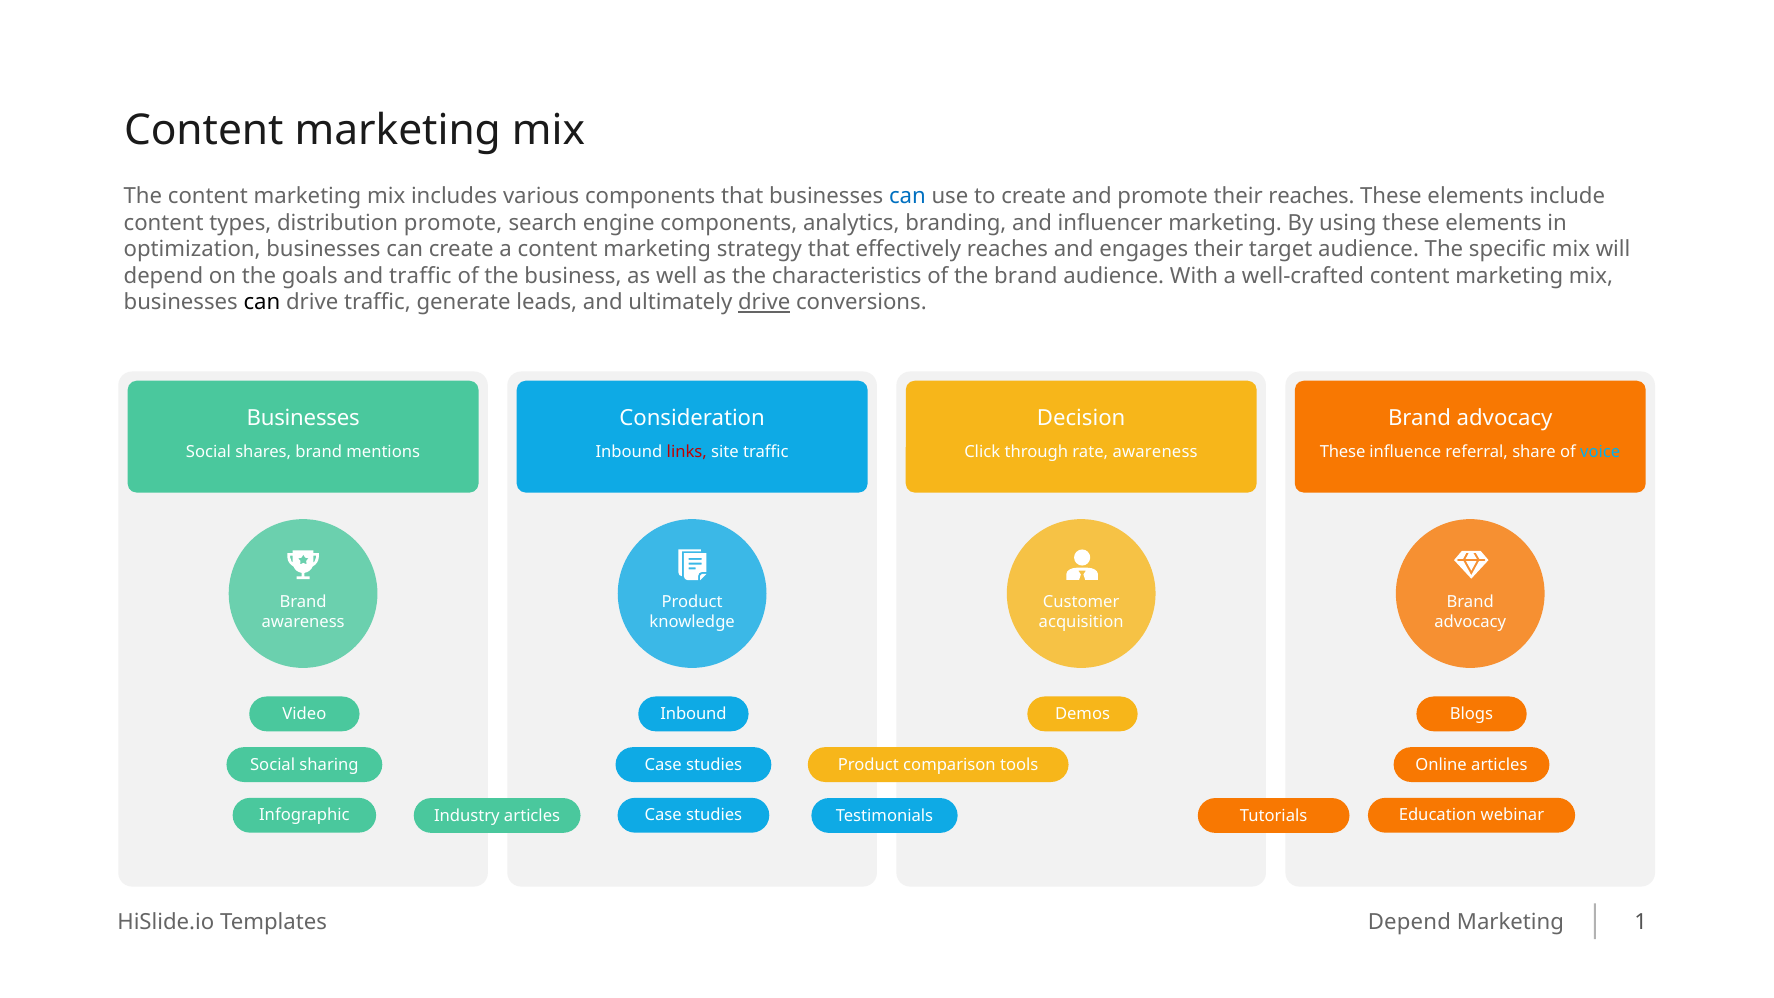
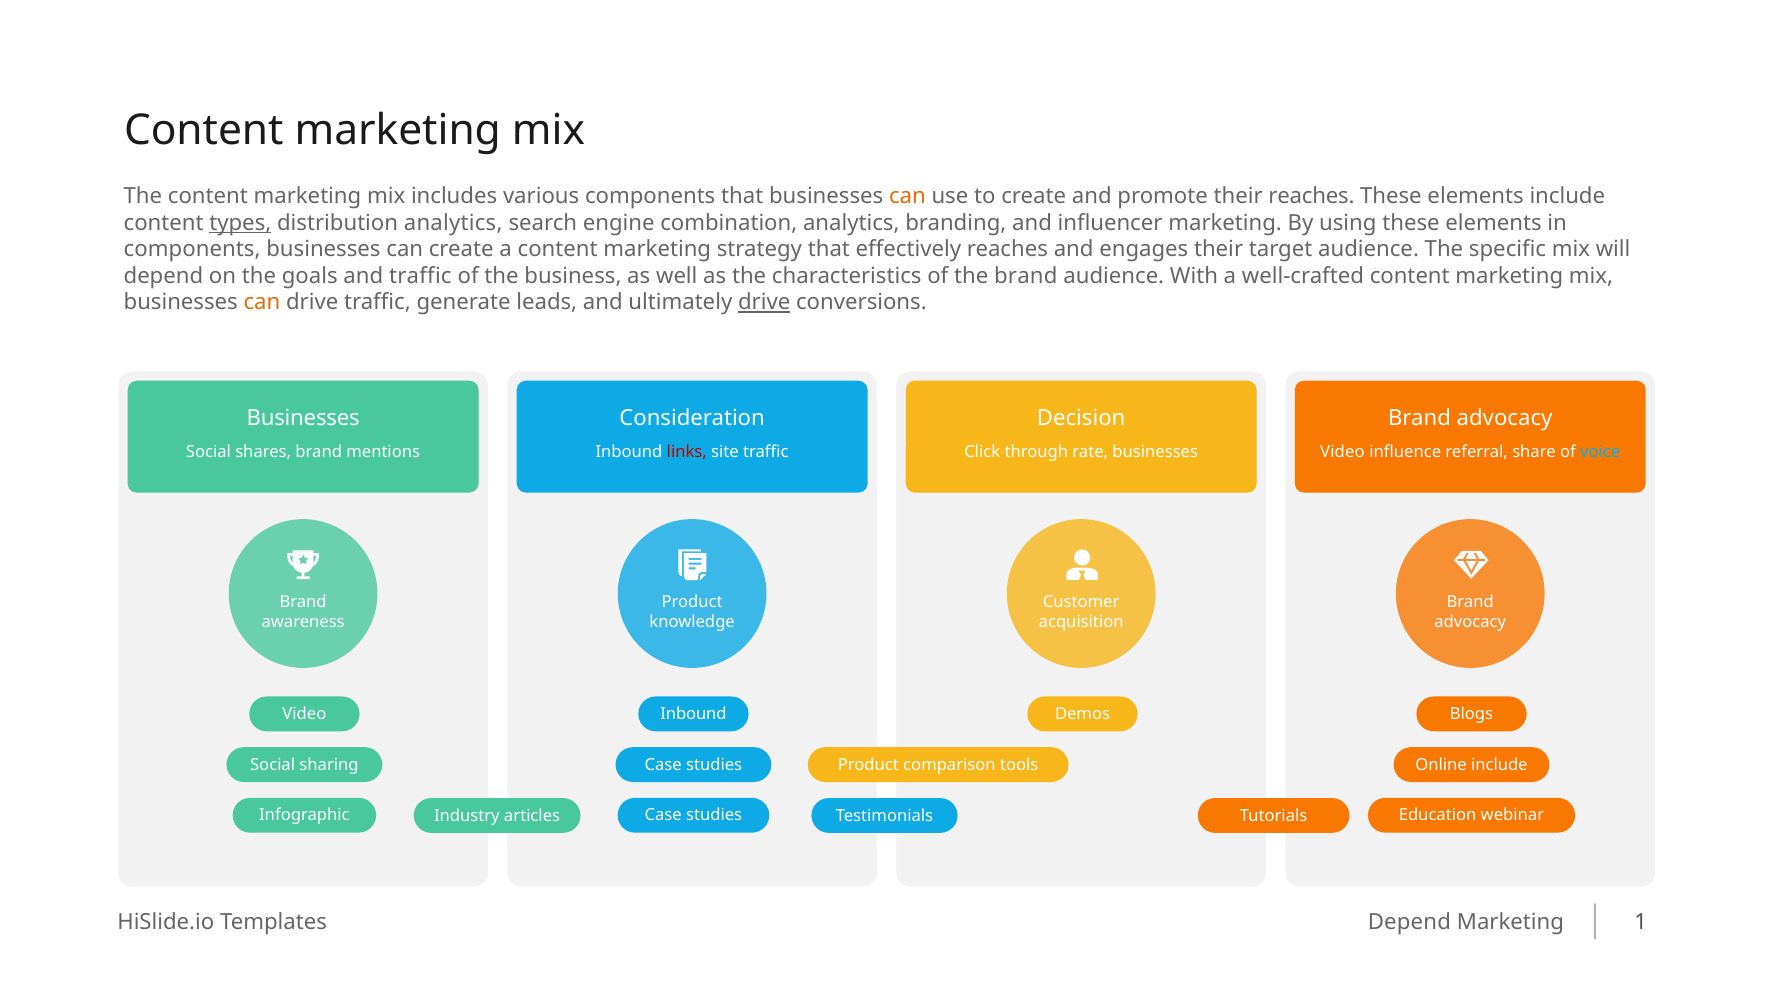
can colour: blue -> orange (907, 196)
types underline: none -> present (240, 223)
distribution promote: promote -> analytics (453, 223)
engine components: components -> combination (729, 223)
optimization: optimization -> components (192, 249)
can colour: black -> orange (262, 303)
rate awareness: awareness -> businesses (1155, 452)
These: These -> Video (1342, 452)
Online articles: articles -> include (1499, 765)
